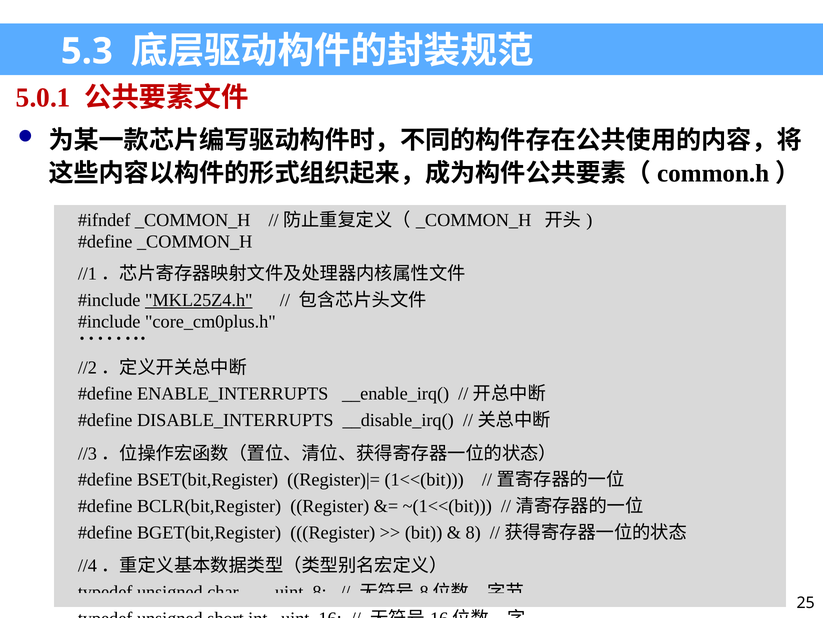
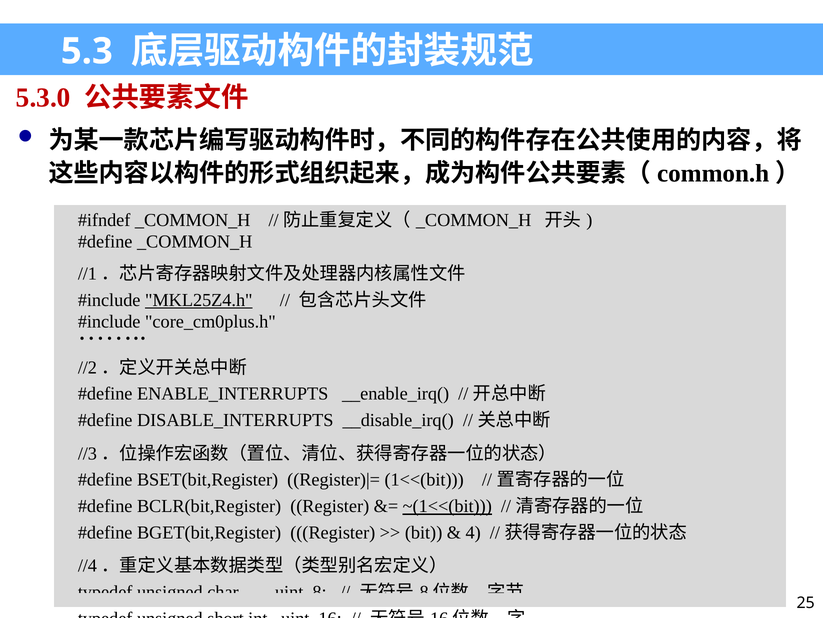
5.0.1: 5.0.1 -> 5.3.0 (43, 98)
~(1<<(bit underline: none -> present (447, 506)
8: 8 -> 4 (473, 532)
